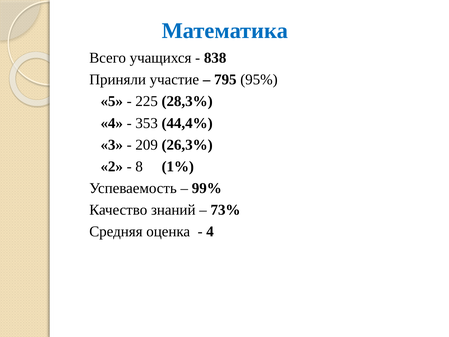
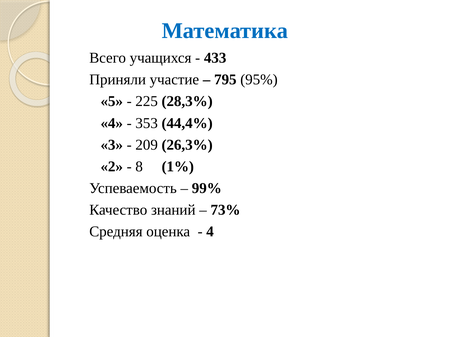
838: 838 -> 433 (215, 58)
